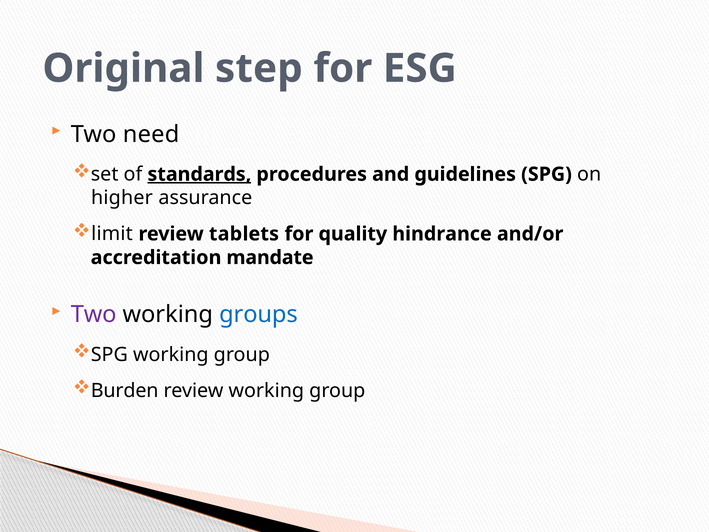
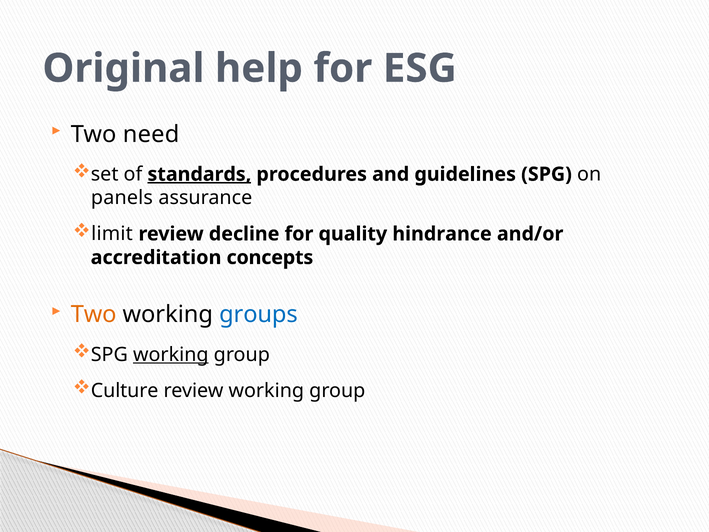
step: step -> help (259, 68)
higher: higher -> panels (122, 198)
tablets: tablets -> decline (244, 234)
mandate: mandate -> concepts (270, 257)
Two colour: purple -> orange (94, 314)
working underline: none -> present (171, 354)
Burden: Burden -> Culture (125, 390)
